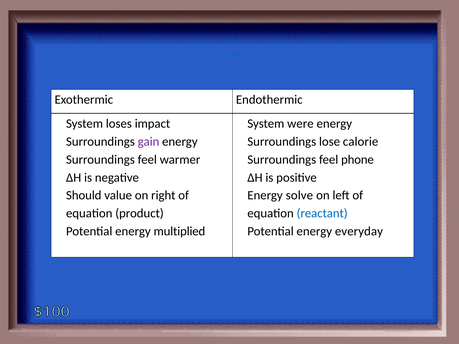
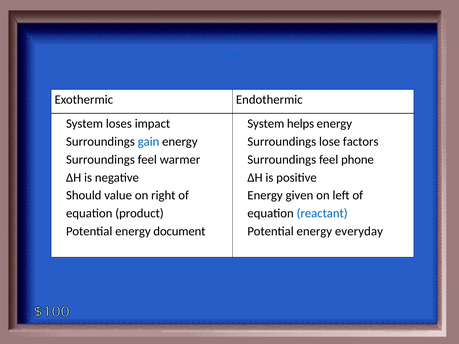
were: were -> helps (301, 124)
gain colour: purple -> blue (149, 142)
calorie: calorie -> factors (361, 142)
solve: solve -> given (299, 196)
multiplied: multiplied -> document (179, 231)
